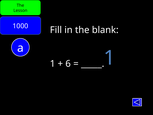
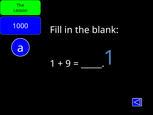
6: 6 -> 9 (68, 64)
